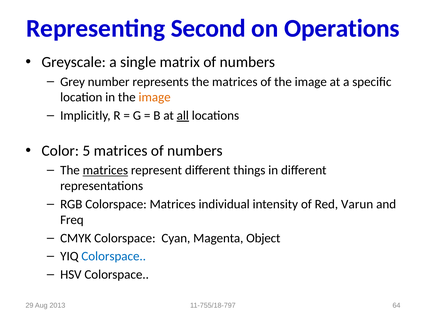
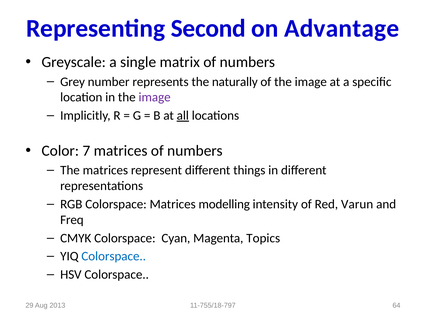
Operations: Operations -> Advantage (342, 28)
represents the matrices: matrices -> naturally (235, 82)
image colour: orange -> purple (155, 97)
5: 5 -> 7 (86, 151)
matrices underline: present -> none (105, 170)
individual: individual -> modelling (224, 204)
Object: Object -> Topics (263, 238)
